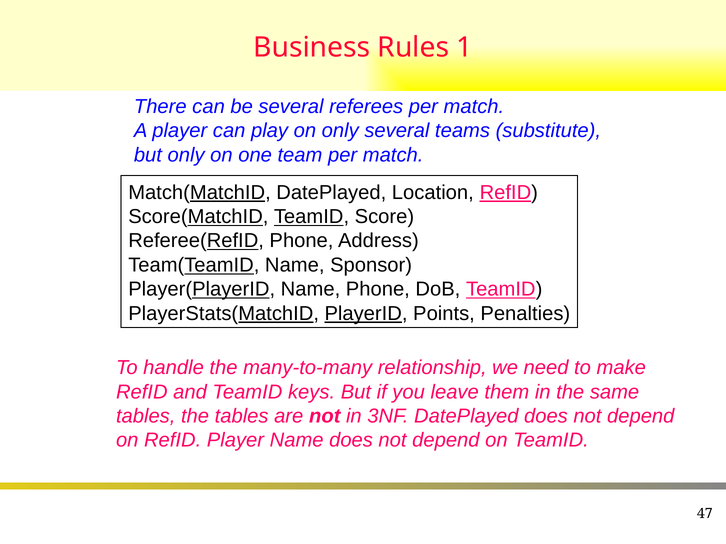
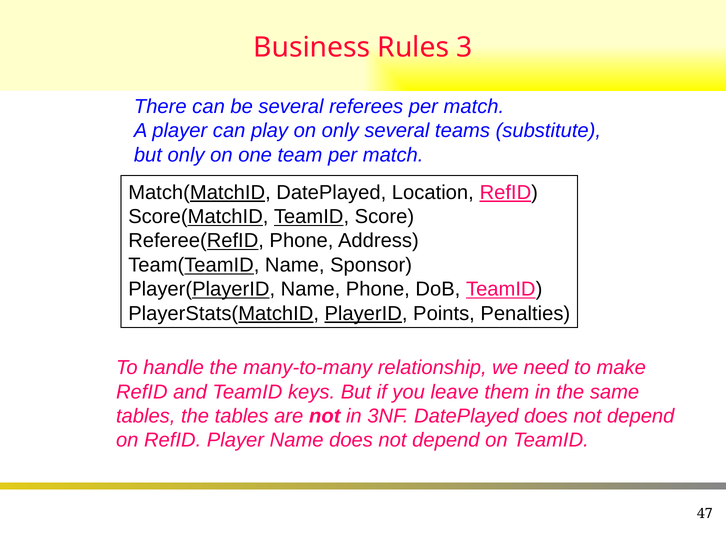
1: 1 -> 3 (464, 47)
